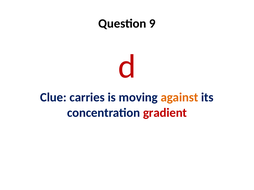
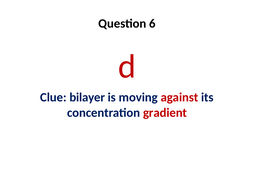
9: 9 -> 6 (152, 24)
carries: carries -> bilayer (87, 98)
against colour: orange -> red (179, 98)
